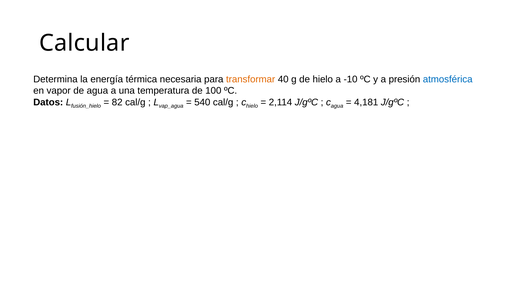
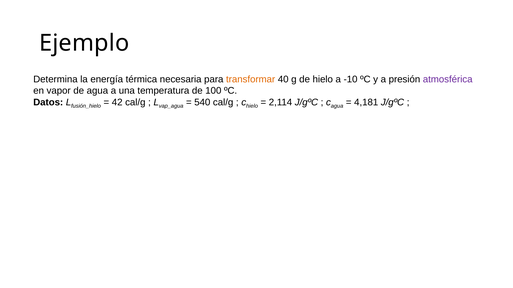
Calcular: Calcular -> Ejemplo (84, 43)
atmosférica colour: blue -> purple (448, 79)
82: 82 -> 42 (117, 103)
